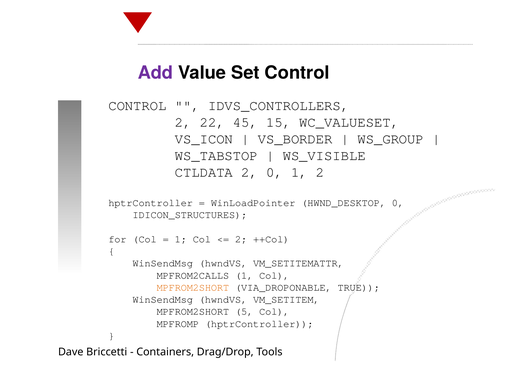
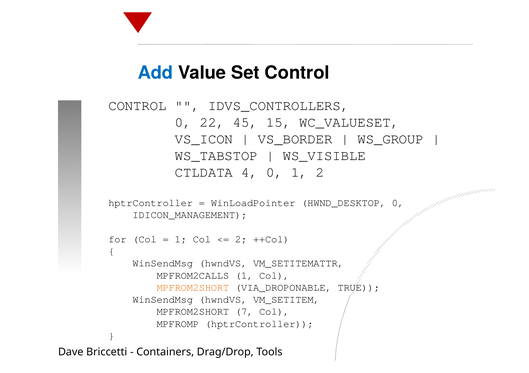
Add colour: purple -> blue (155, 73)
2: 2 -> 0 (183, 123)
CTLDATA 2: 2 -> 4 (250, 172)
IDICON_STRUCTURES: IDICON_STRUCTURES -> IDICON_MANAGEMENT (190, 215)
5: 5 -> 7 (244, 312)
